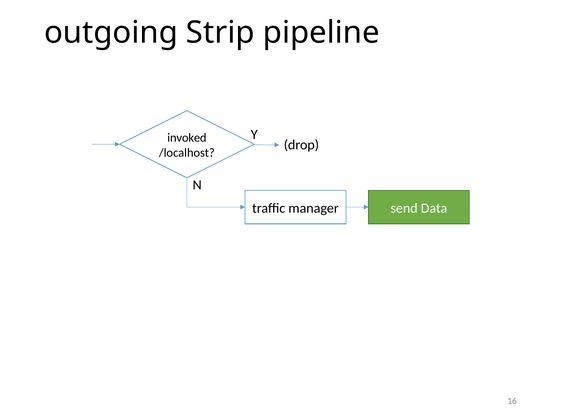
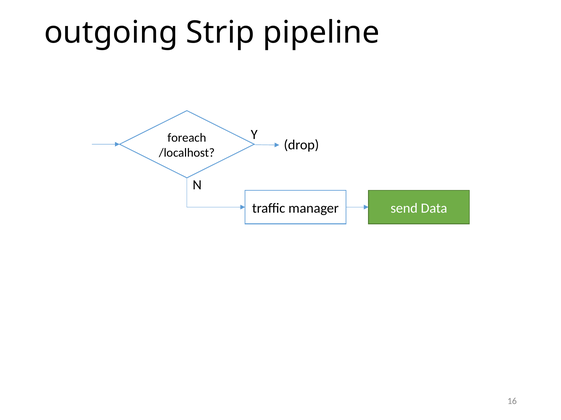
invoked: invoked -> foreach (187, 138)
